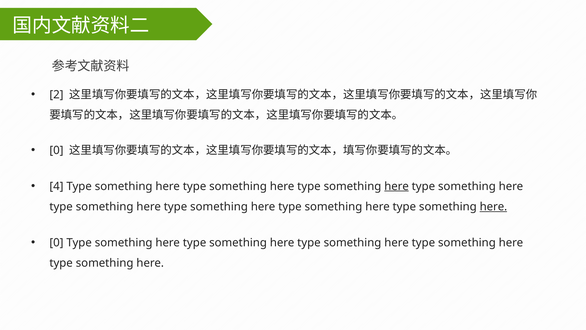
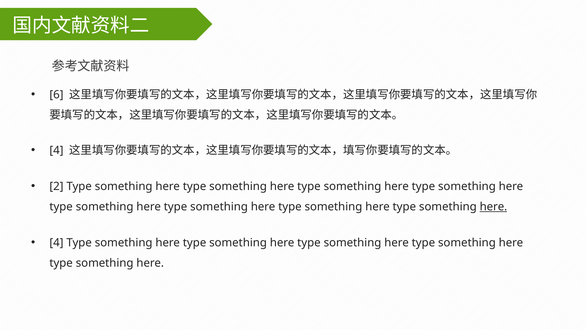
2: 2 -> 6 (56, 94)
0: 0 -> 4 (56, 150)
4: 4 -> 2 (56, 186)
here underline: present -> none (397, 186)
0: 0 -> 4 (56, 242)
